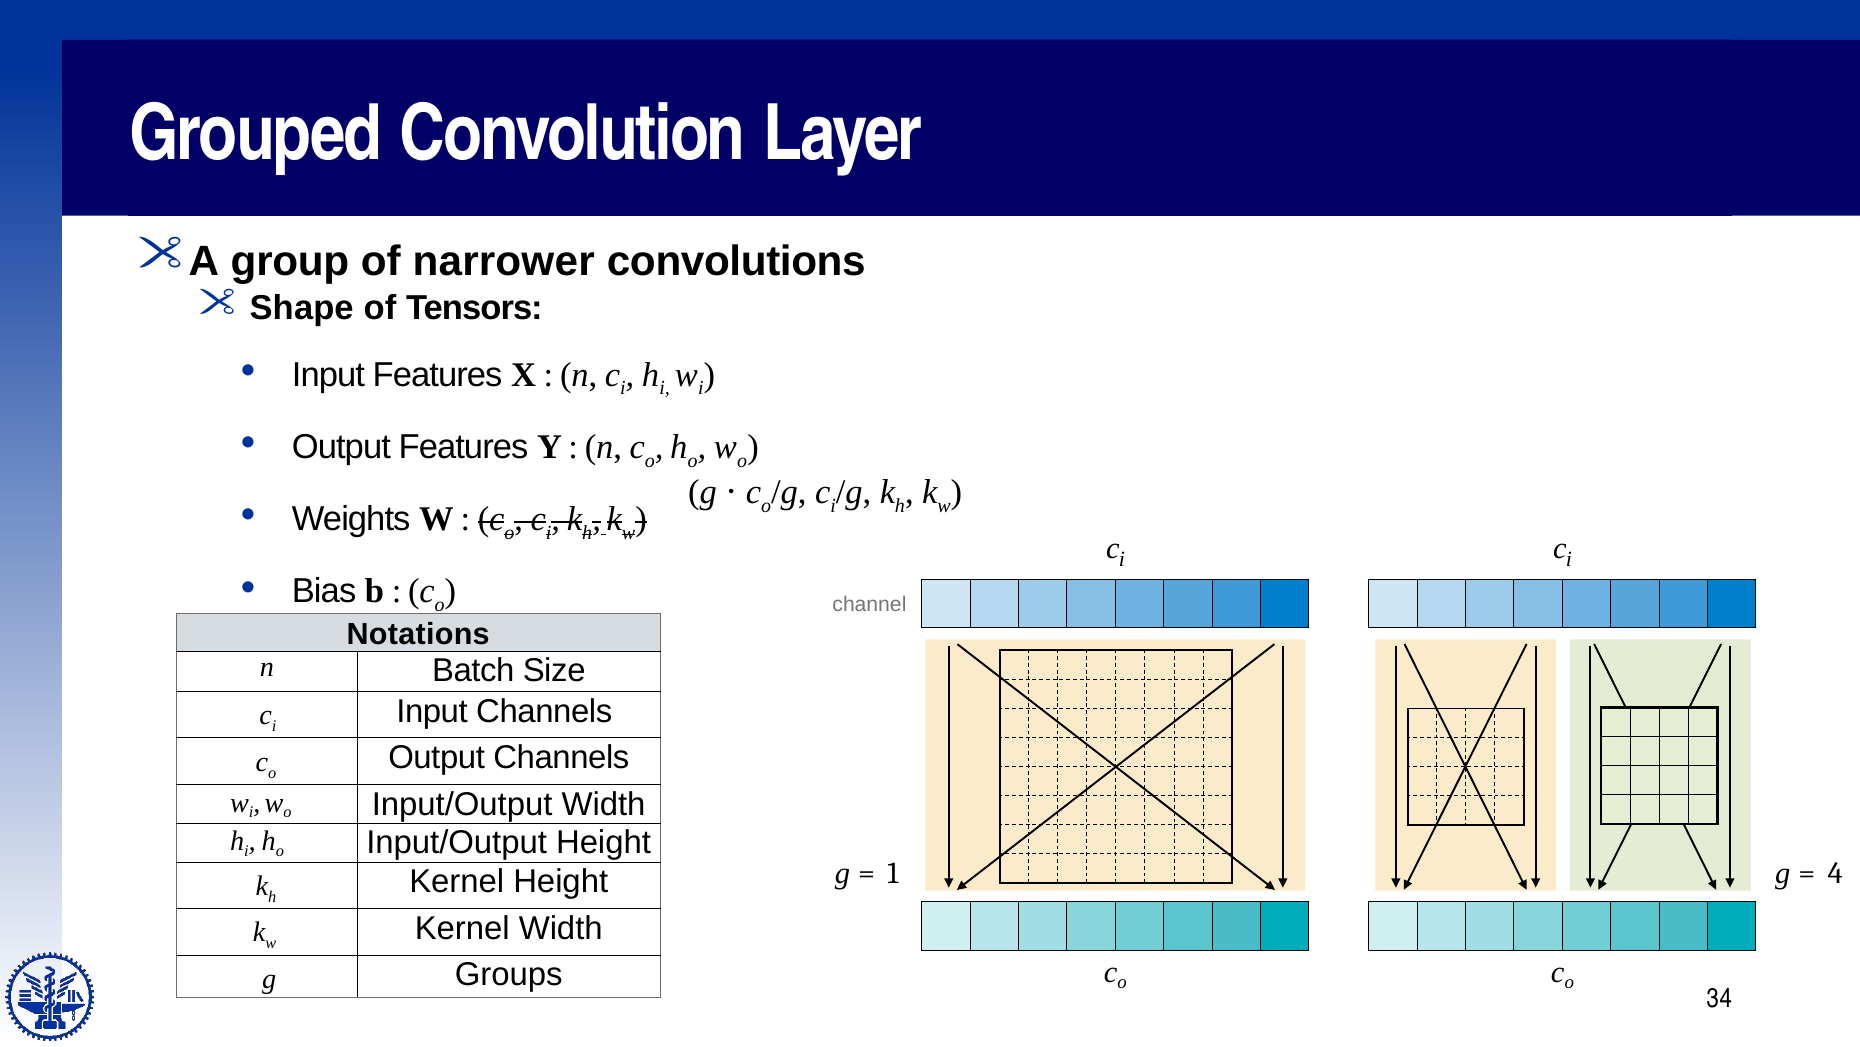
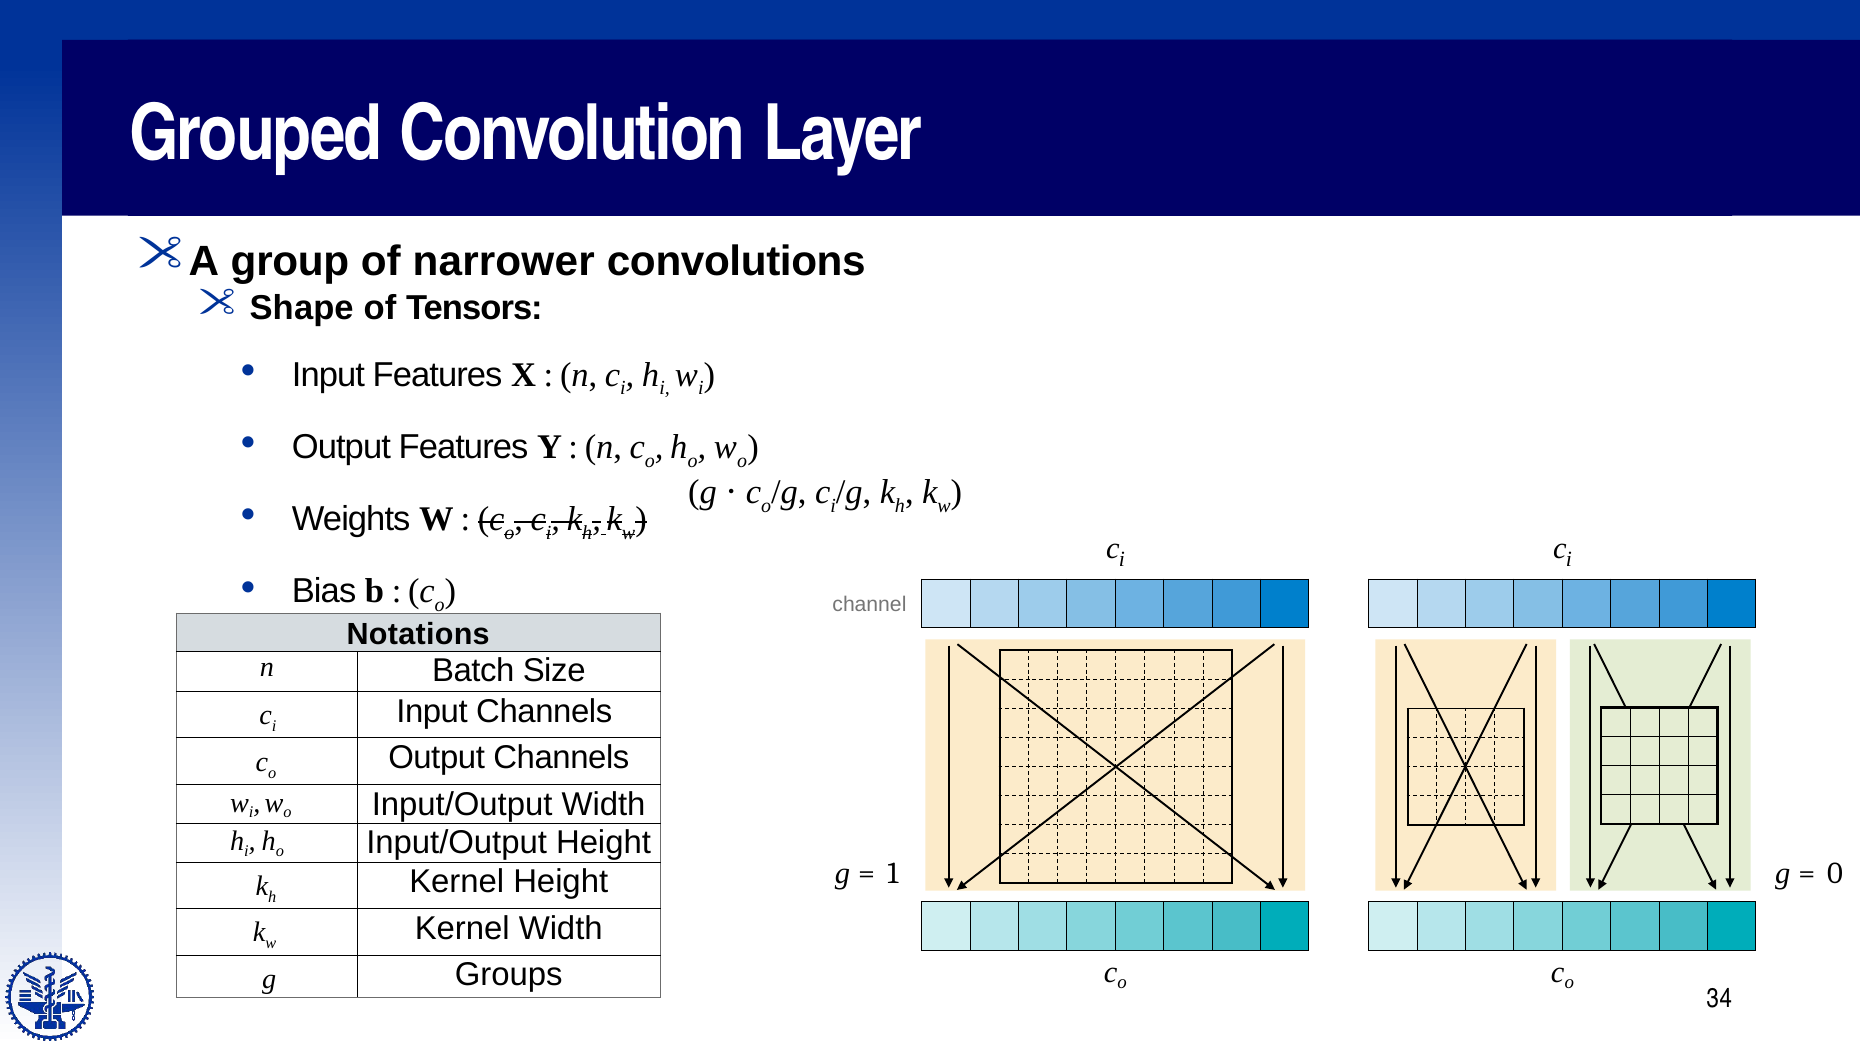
4: 4 -> 0 (1835, 873)
